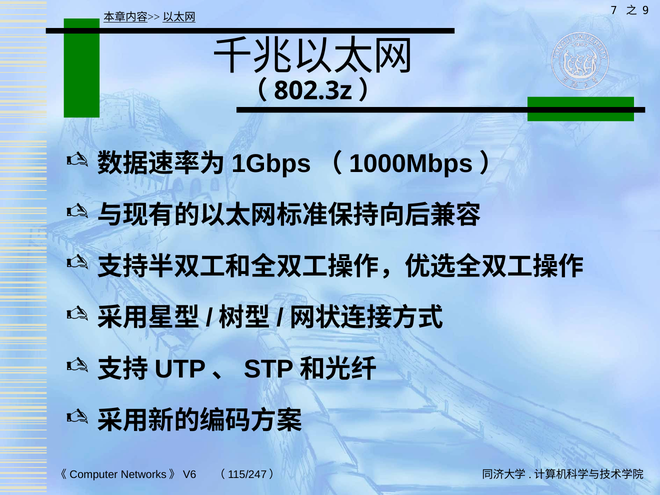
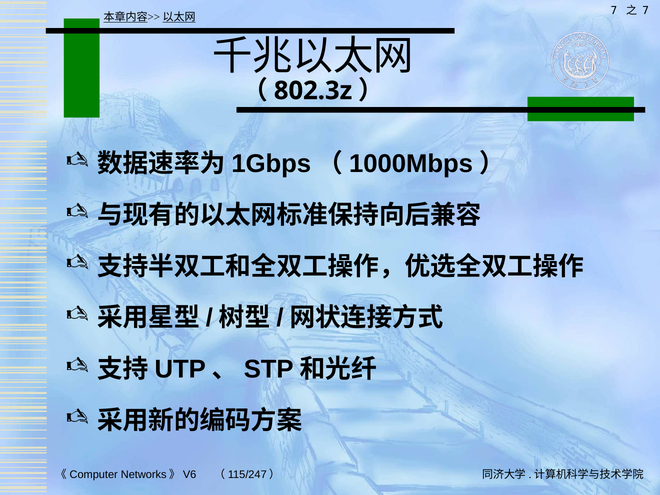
9: 9 -> 7 (646, 11)
